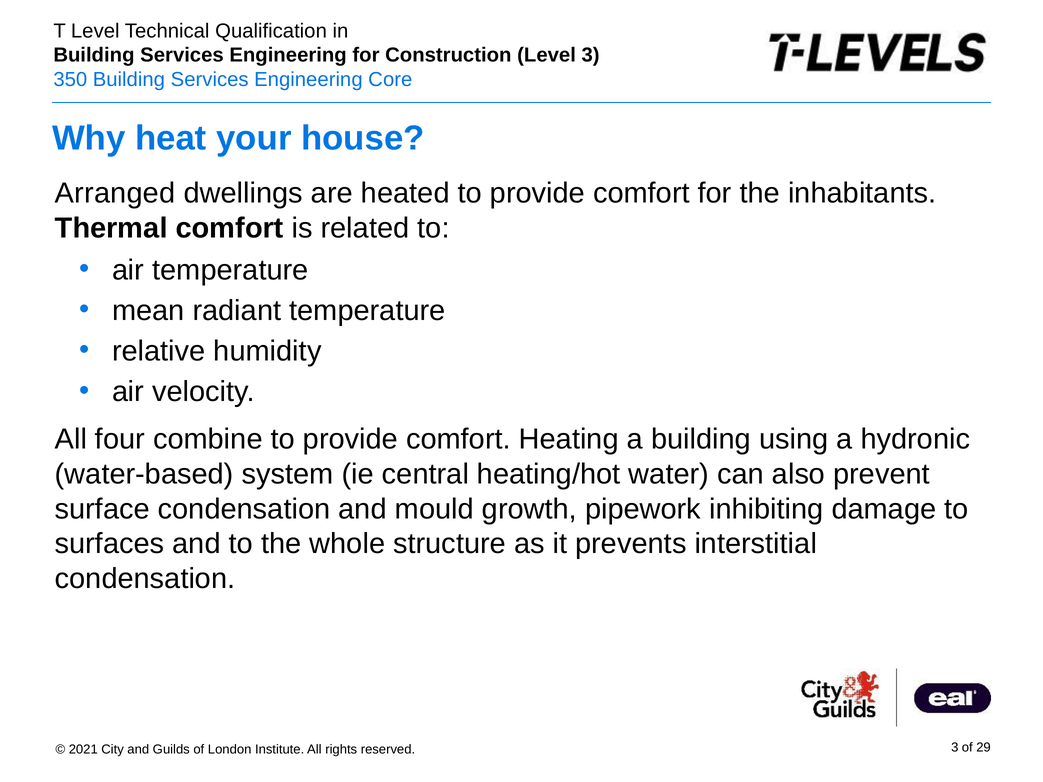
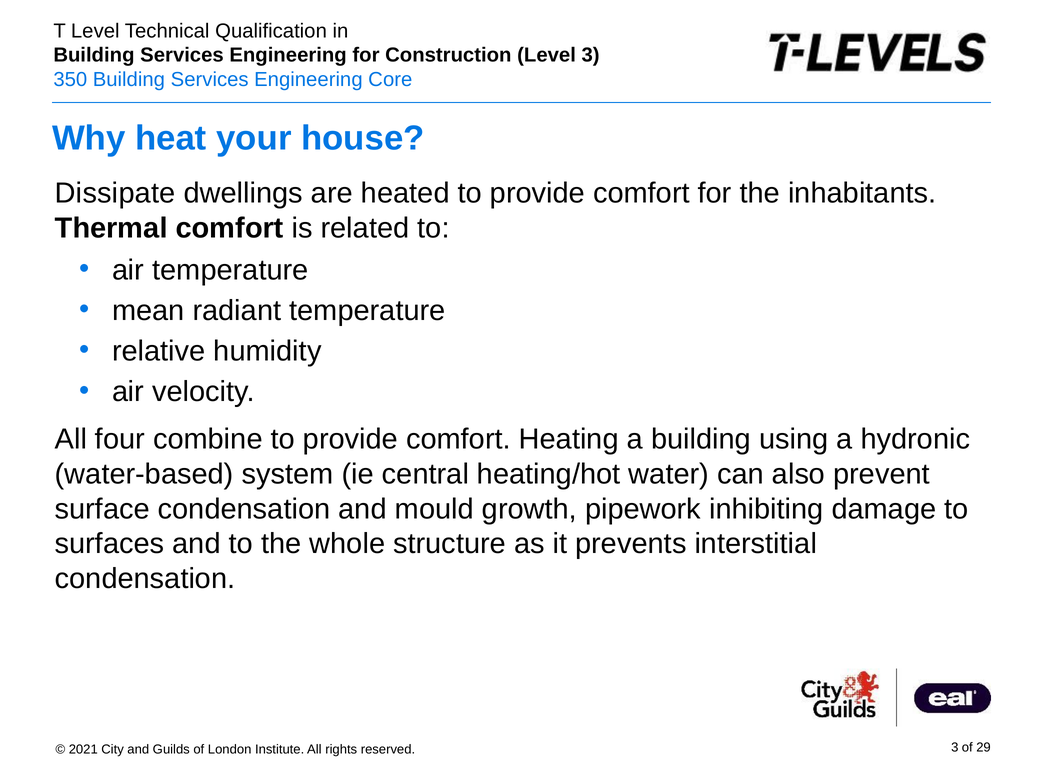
Arranged: Arranged -> Dissipate (115, 193)
